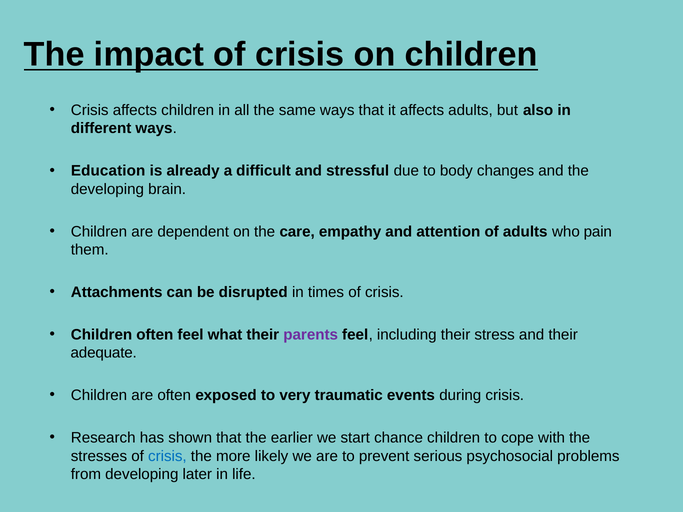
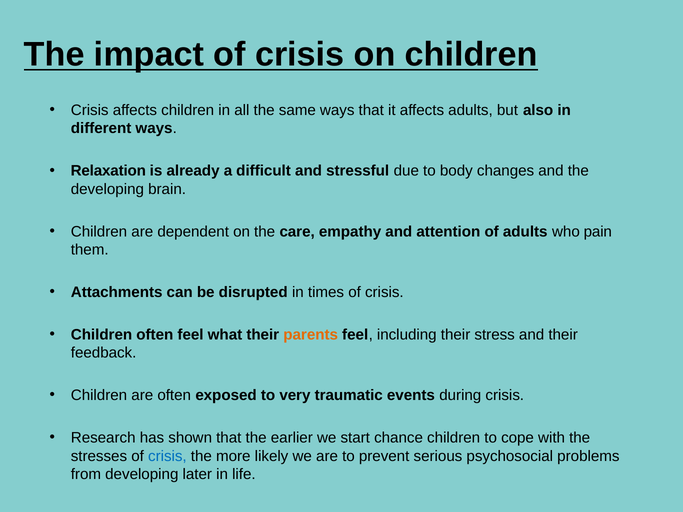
Education: Education -> Relaxation (108, 171)
parents colour: purple -> orange (311, 335)
adequate: adequate -> feedback (104, 353)
